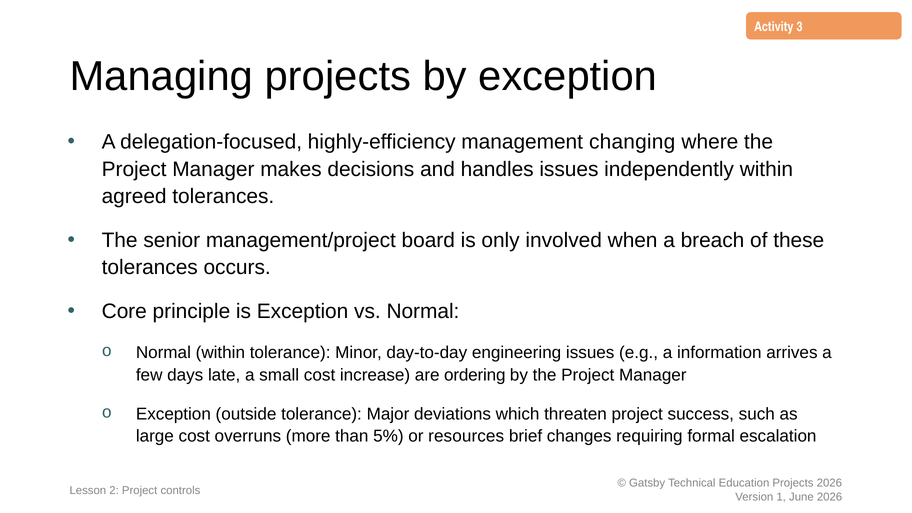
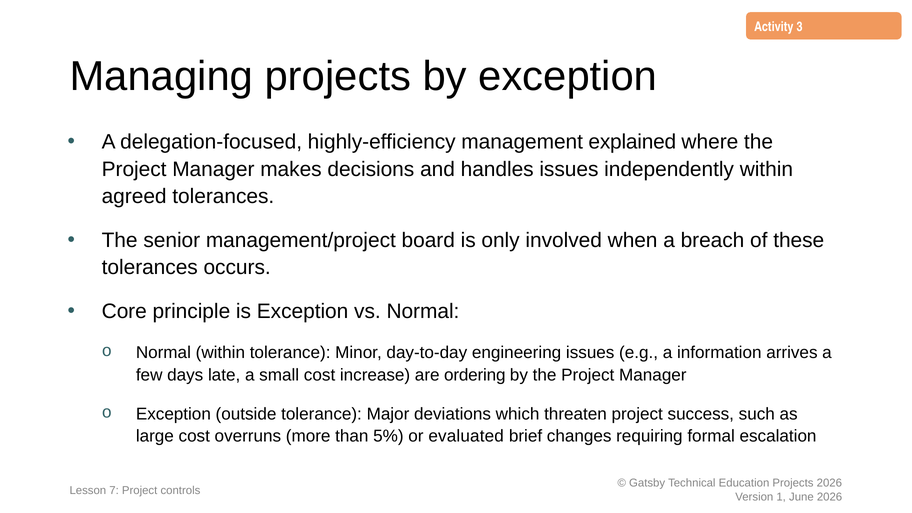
changing: changing -> explained (632, 142)
resources: resources -> evaluated (466, 436)
2: 2 -> 7 (114, 490)
